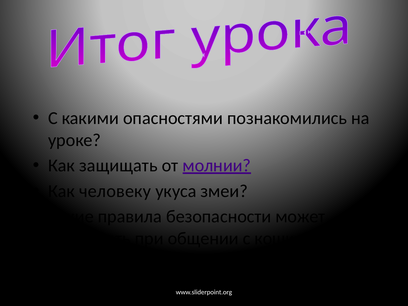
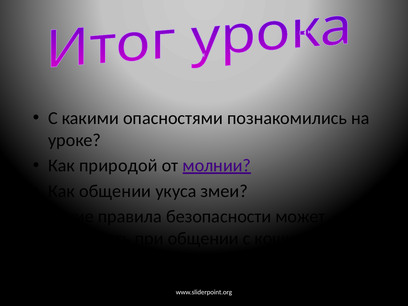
защищать: защищать -> природой (118, 165)
Как человеку: человеку -> общении (115, 191)
